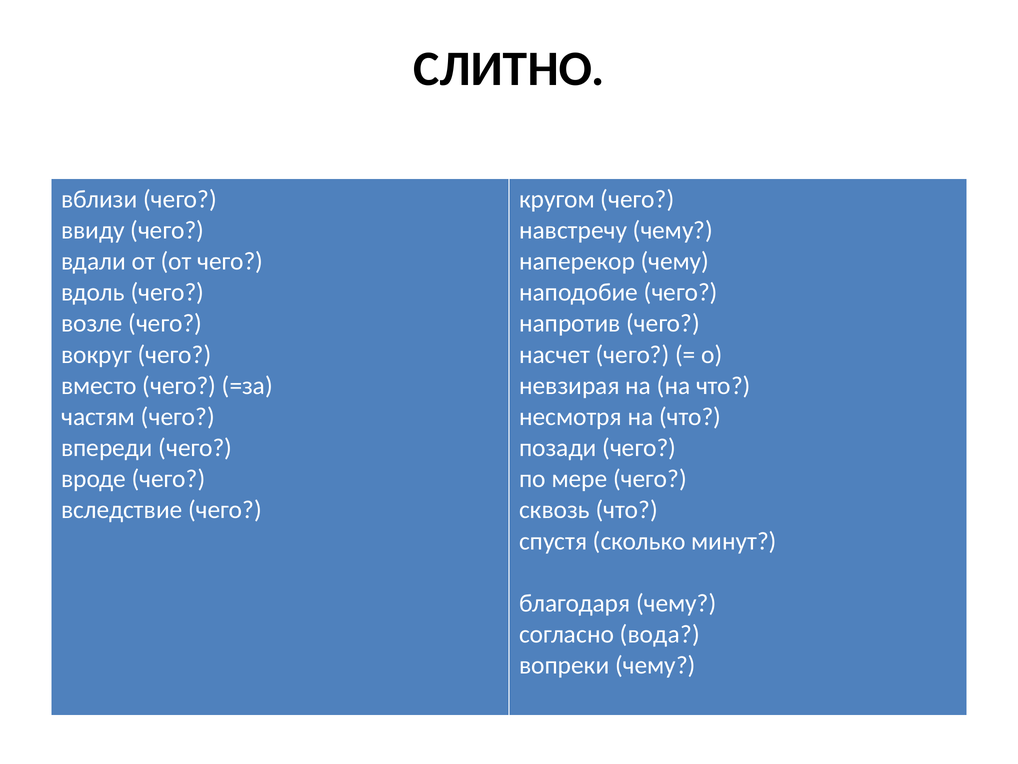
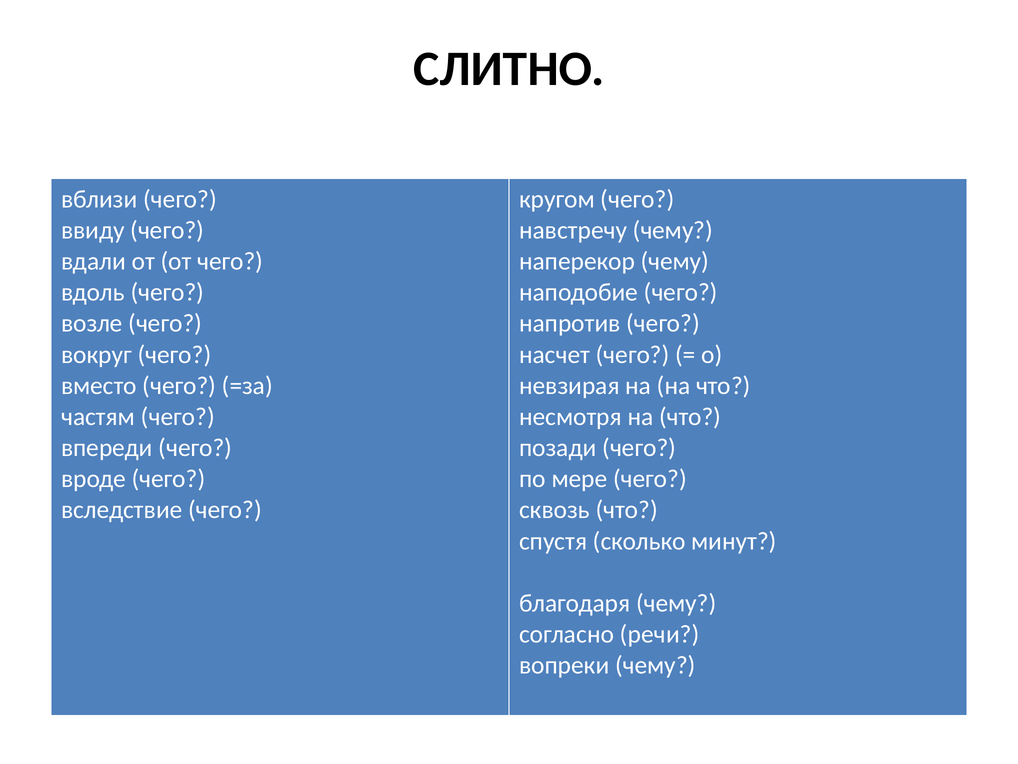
вода: вода -> речи (660, 634)
